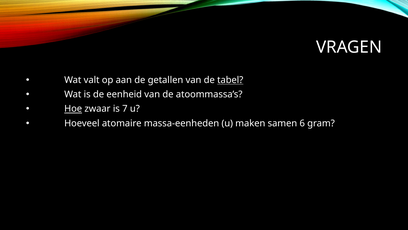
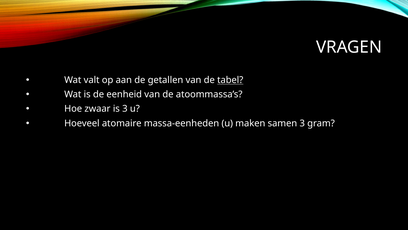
Hoe underline: present -> none (73, 109)
is 7: 7 -> 3 (125, 109)
samen 6: 6 -> 3 (302, 123)
